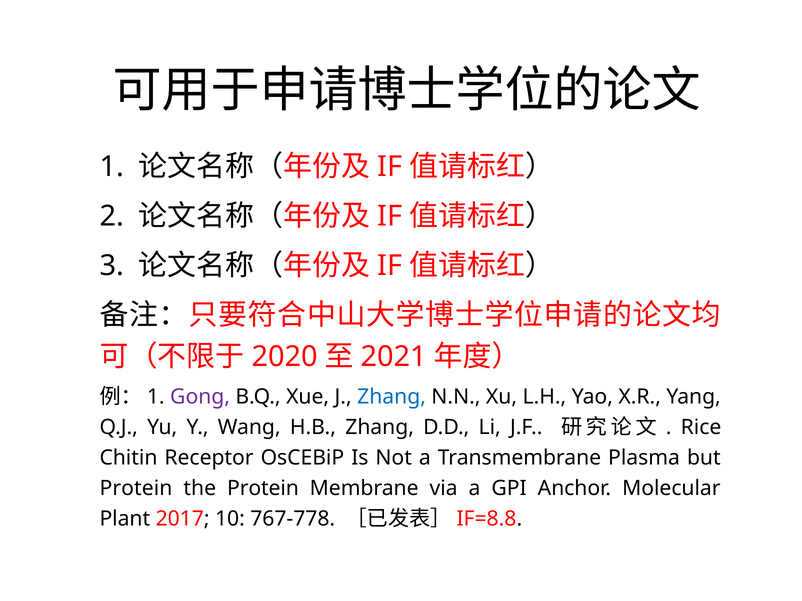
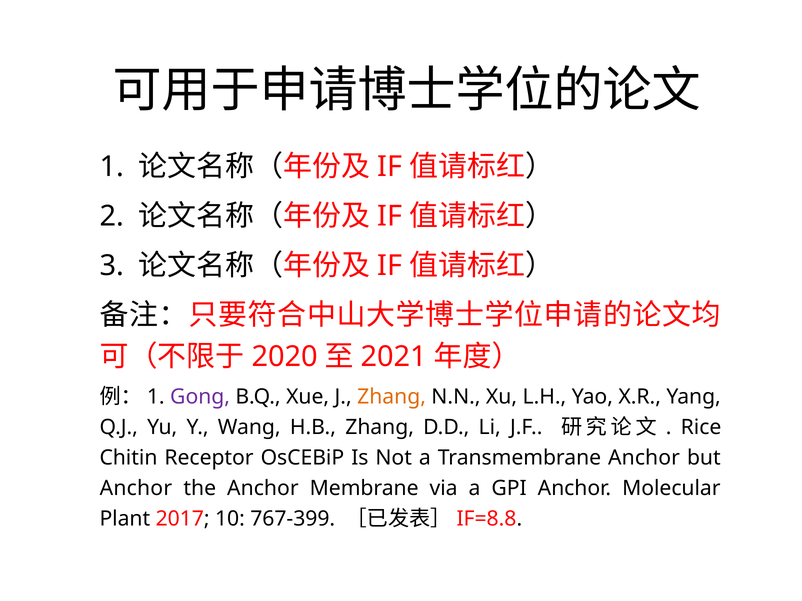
Zhang colour: blue -> orange (392, 397)
Transmembrane Plasma: Plasma -> Anchor (644, 458)
Protein: Protein -> Anchor (136, 489)
the Protein: Protein -> Anchor (263, 489)
767-778: 767-778 -> 767-399 (293, 519)
